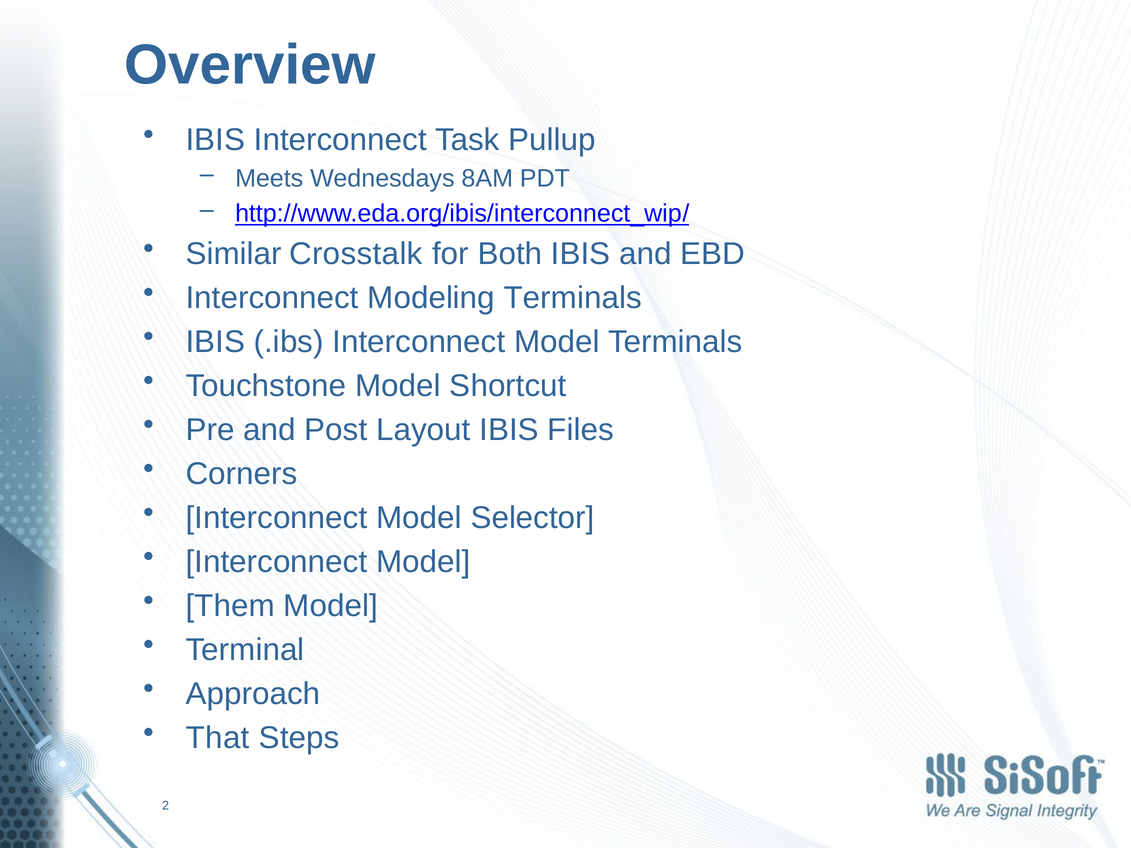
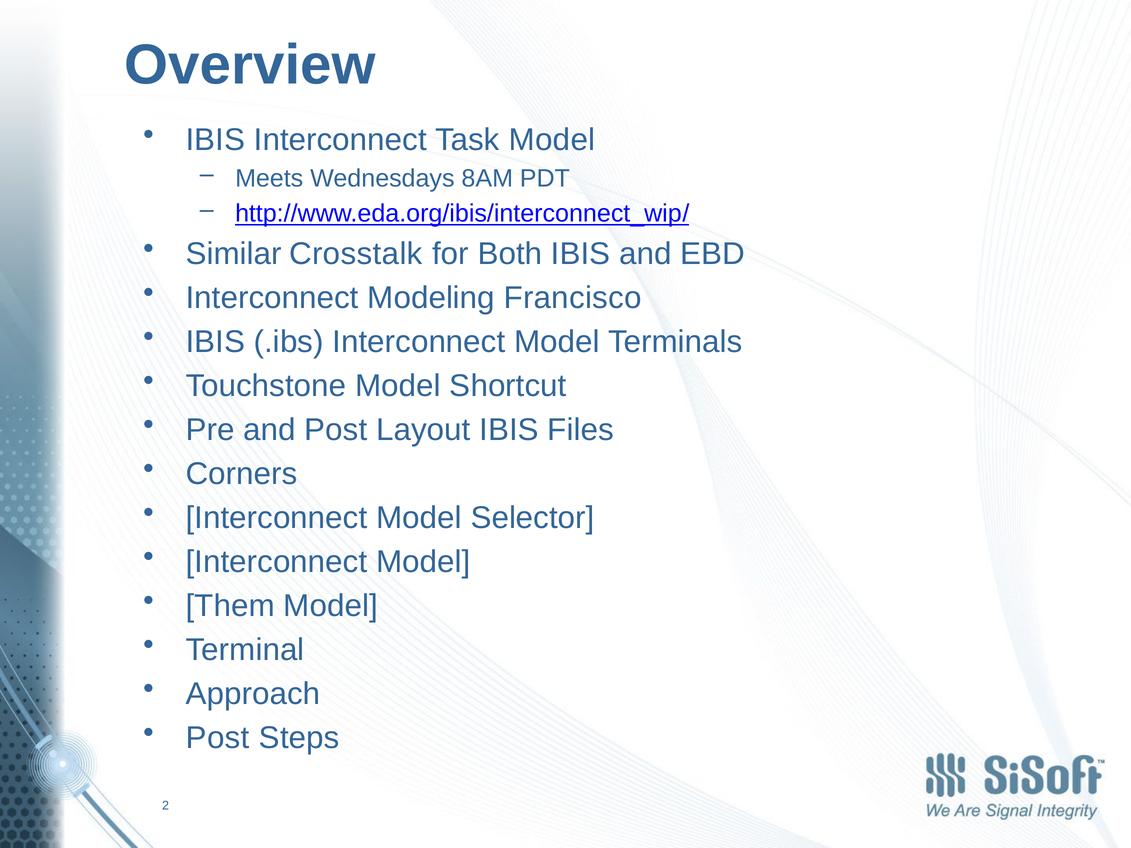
Task Pullup: Pullup -> Model (552, 140)
Modeling Terminals: Terminals -> Francisco (573, 298)
That: That -> Post (218, 738)
